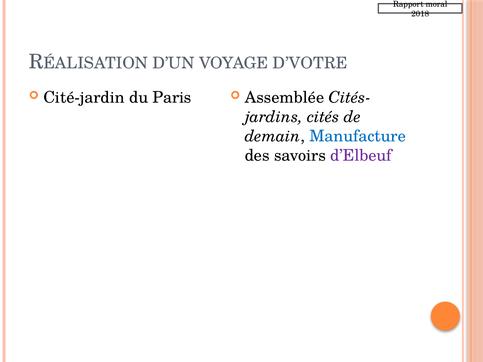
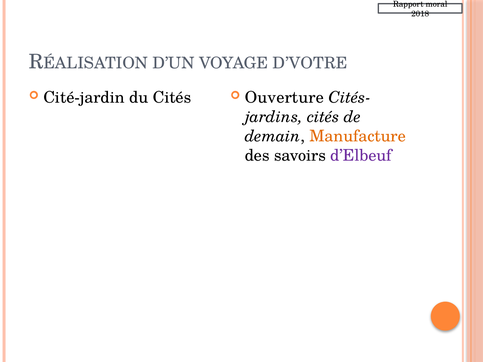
du Paris: Paris -> Cités (172, 98)
Assemblée: Assemblée -> Ouverture (284, 98)
Manufacture colour: blue -> orange (358, 136)
